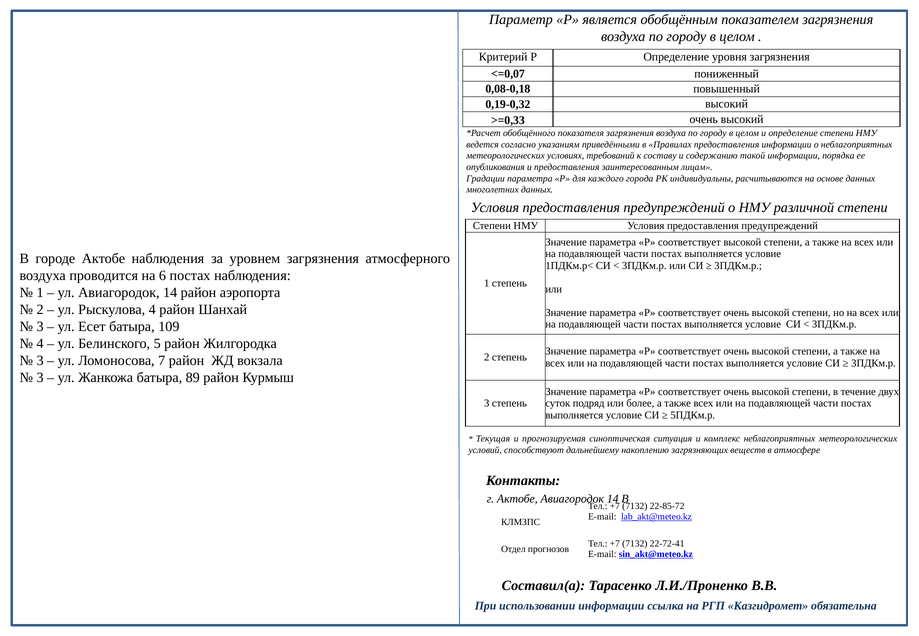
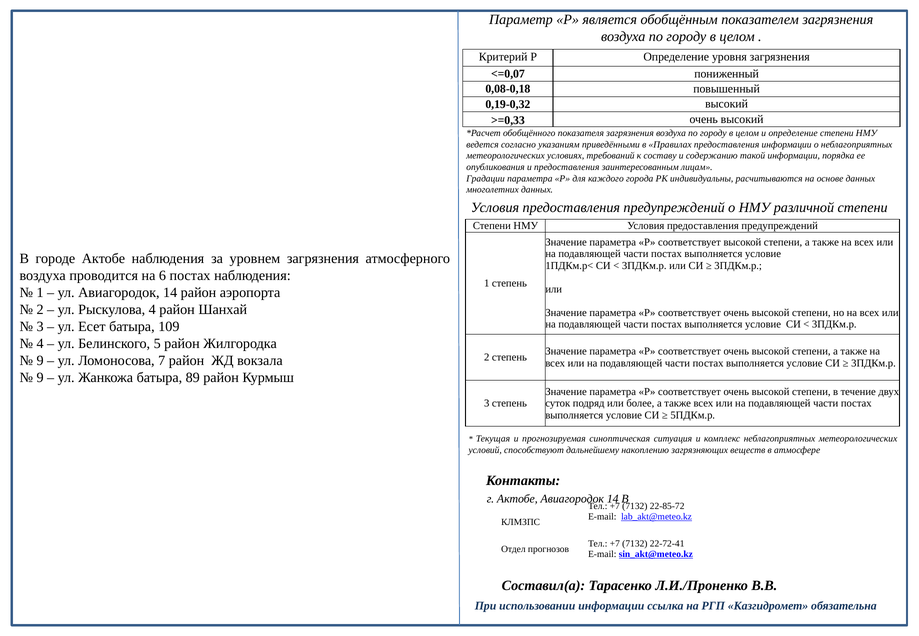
3: 3 -> 9 (40, 361)
3: 3 -> 9 (40, 378)
